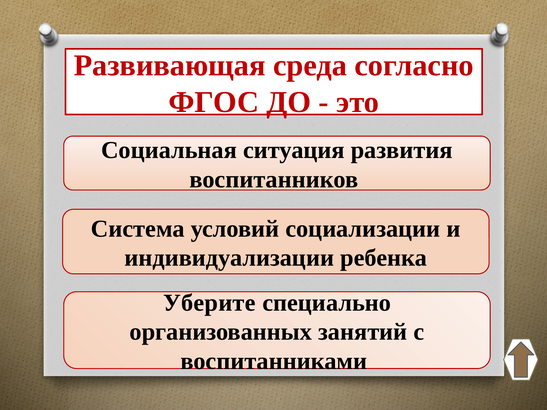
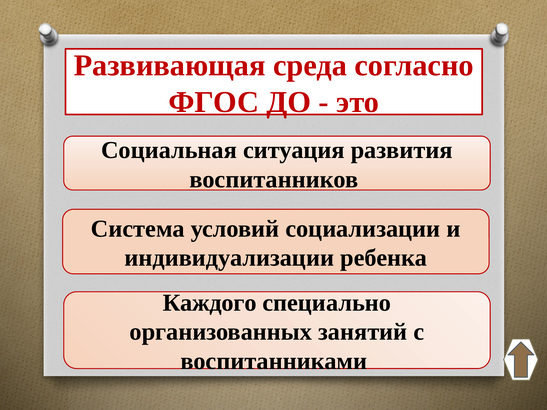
Уберите: Уберите -> Каждого (210, 303)
